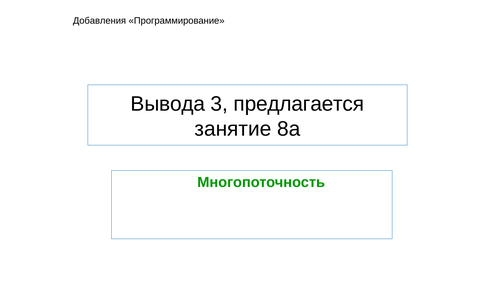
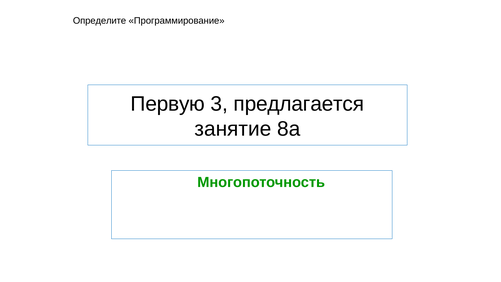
Добавления: Добавления -> Определите (100, 21)
Вывода: Вывода -> Первую (168, 104)
